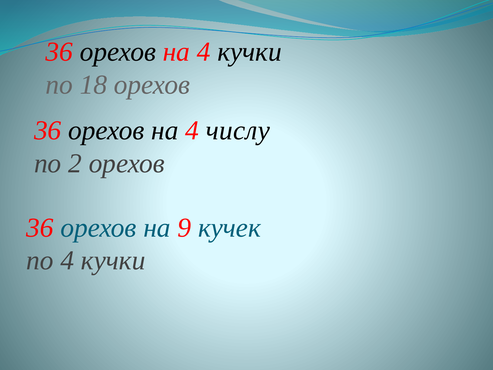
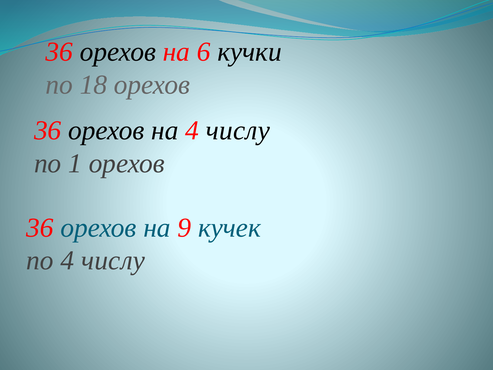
4: 4 -> 6 (204, 52)
2: 2 -> 1 (75, 163)
по 4 кучки: кучки -> числу (113, 260)
